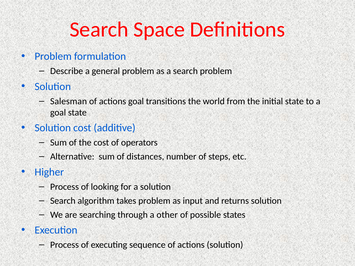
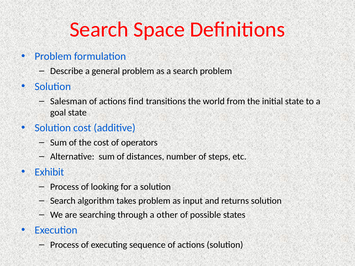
actions goal: goal -> find (136, 101)
Higher: Higher -> Exhibit (49, 172)
